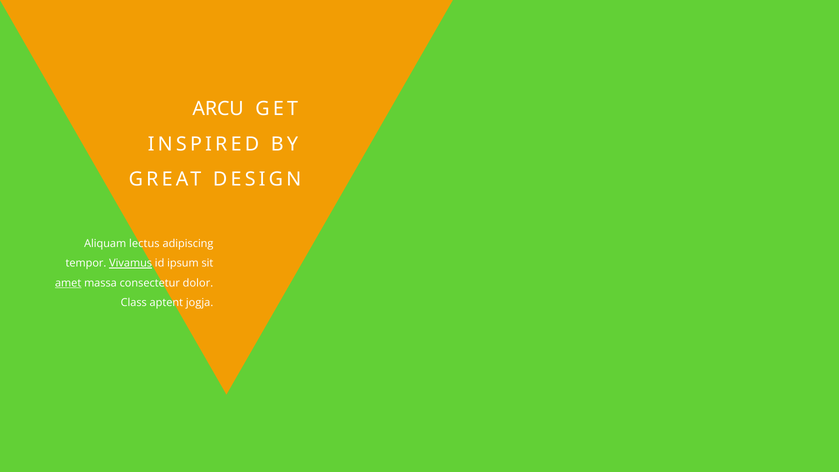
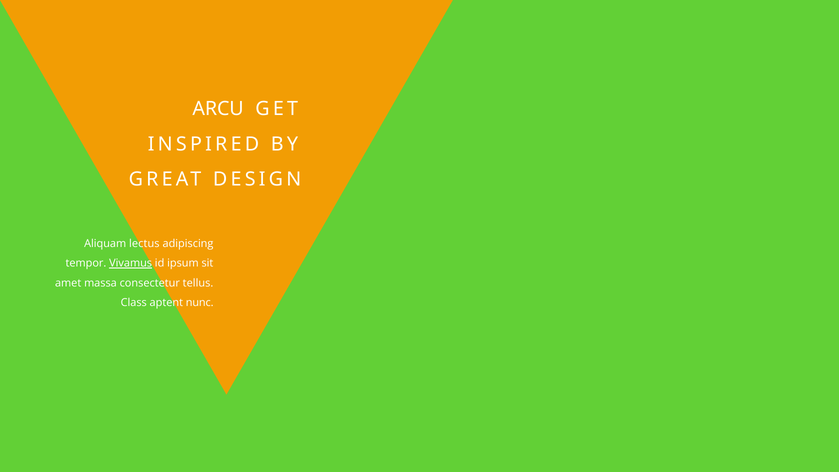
amet underline: present -> none (68, 283)
dolor: dolor -> tellus (198, 283)
jogja: jogja -> nunc (200, 303)
